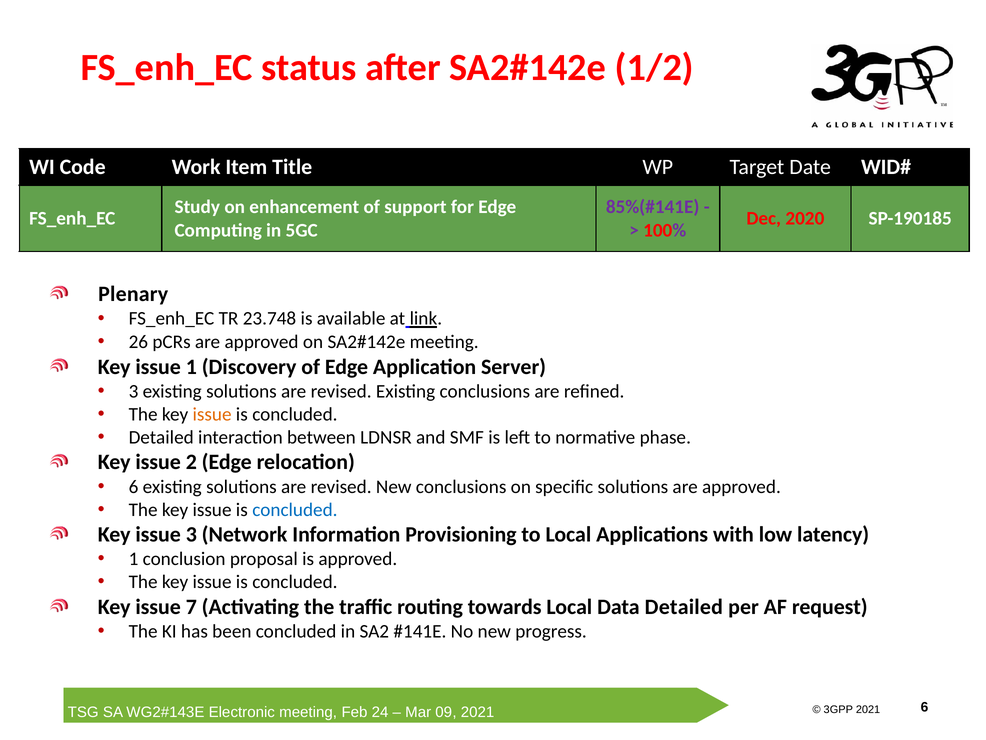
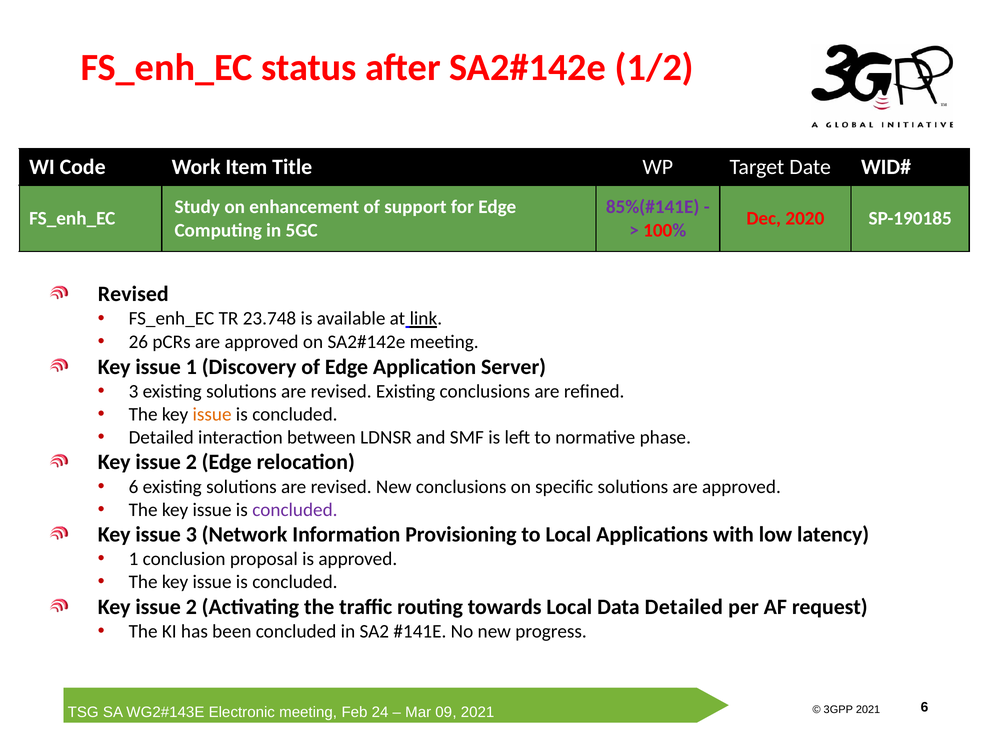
Plenary: Plenary -> Revised (133, 294)
concluded colour: blue -> purple (295, 509)
7: 7 -> 2 (191, 607)
